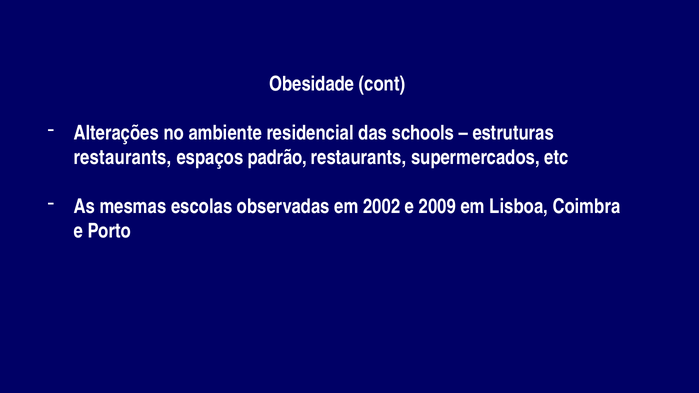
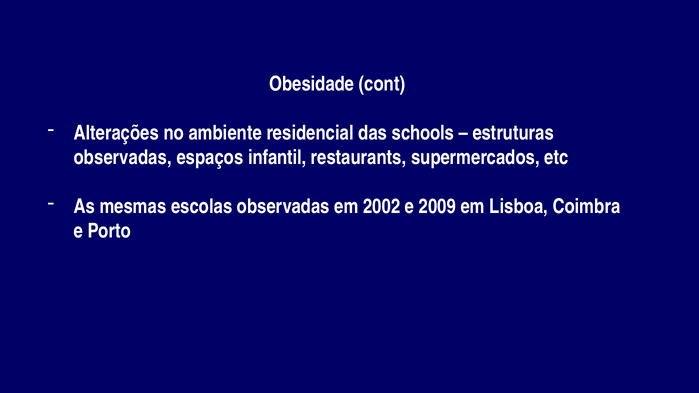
restaurants: restaurants -> observadas (123, 158)
padrão: padrão -> infantil (277, 158)
